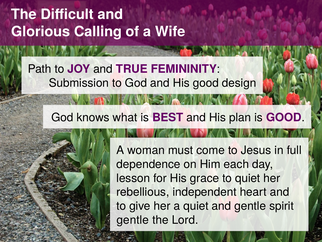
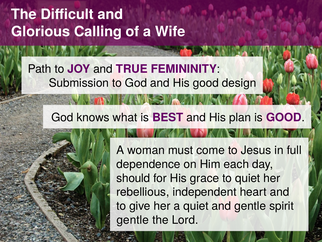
lesson: lesson -> should (133, 178)
